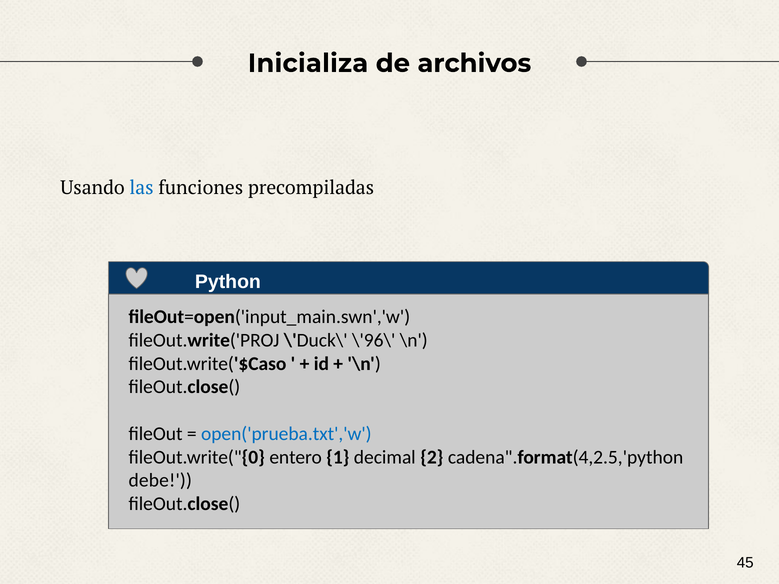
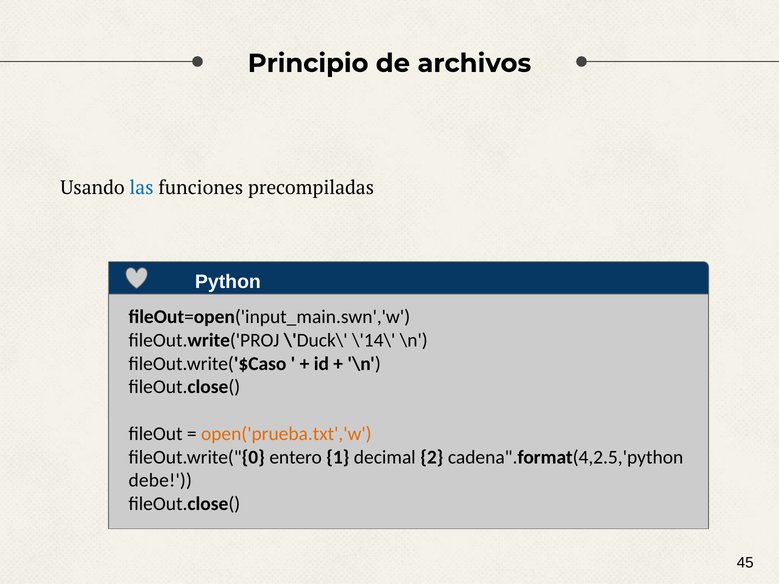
Inicializa: Inicializa -> Principio (308, 63)
\'96\: \'96\ -> \'14\ (374, 340)
open('prueba.txt','w colour: blue -> orange (286, 434)
